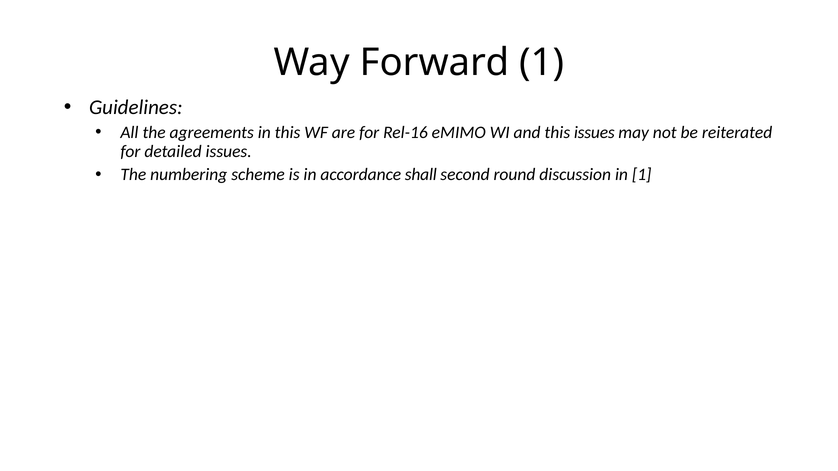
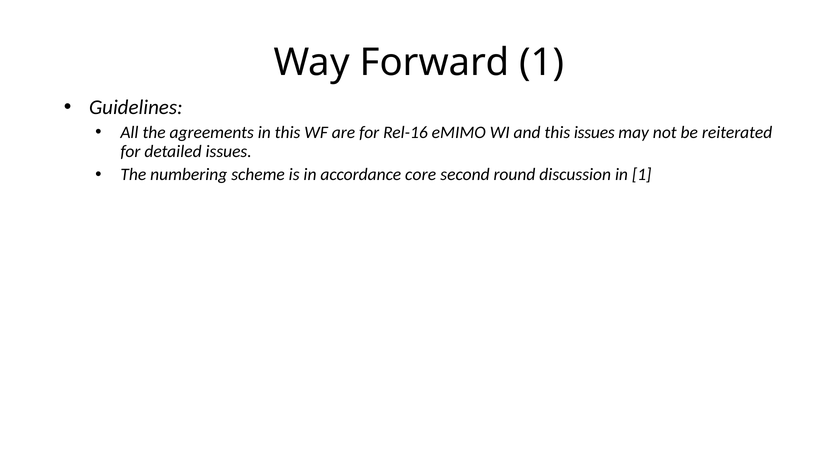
shall: shall -> core (421, 175)
